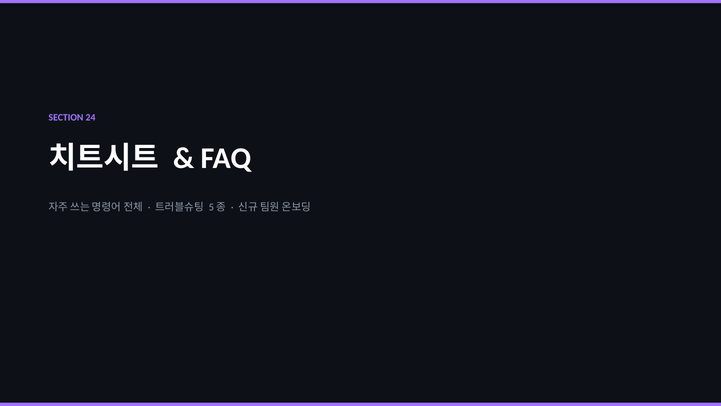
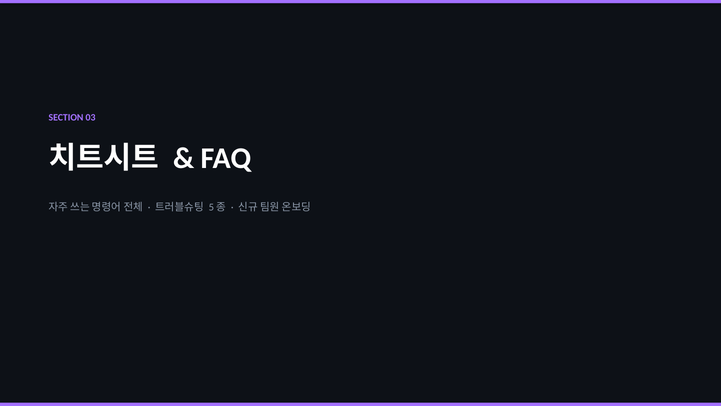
24: 24 -> 03 (90, 117)
